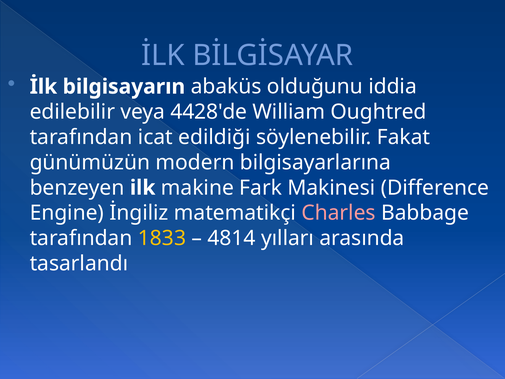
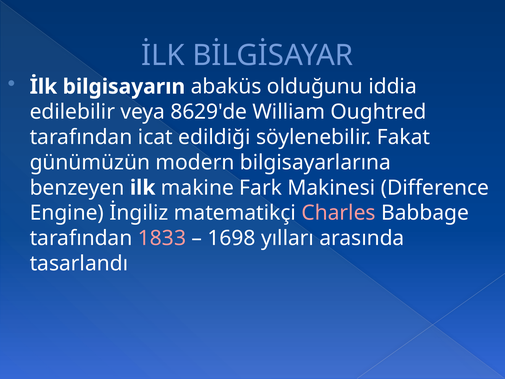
4428'de: 4428'de -> 8629'de (209, 112)
1833 colour: yellow -> pink (162, 238)
4814: 4814 -> 1698 (232, 238)
